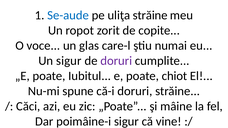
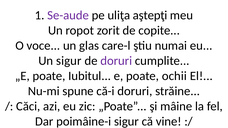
Se-aude colour: blue -> purple (68, 15)
uliţa străine: străine -> aştepţi (150, 15)
chiot: chiot -> ochii (174, 76)
